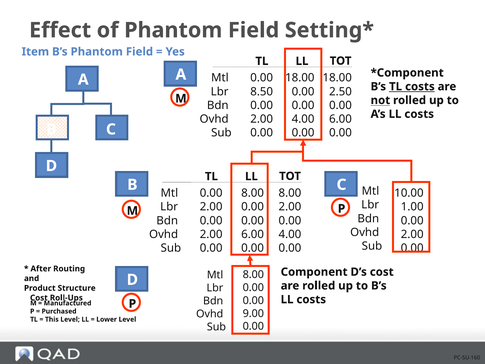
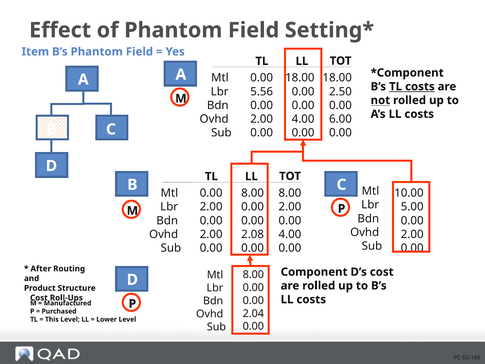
8.50: 8.50 -> 5.56 (262, 92)
1.00: 1.00 -> 5.00 (412, 207)
6.00: 6.00 -> 2.08 (253, 234)
9.00: 9.00 -> 2.04 (253, 313)
